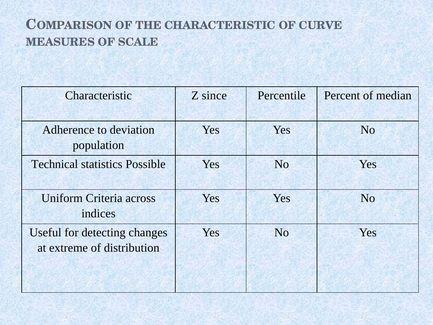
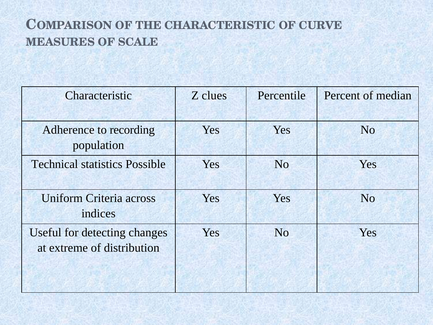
since: since -> clues (214, 95)
deviation: deviation -> recording (132, 130)
